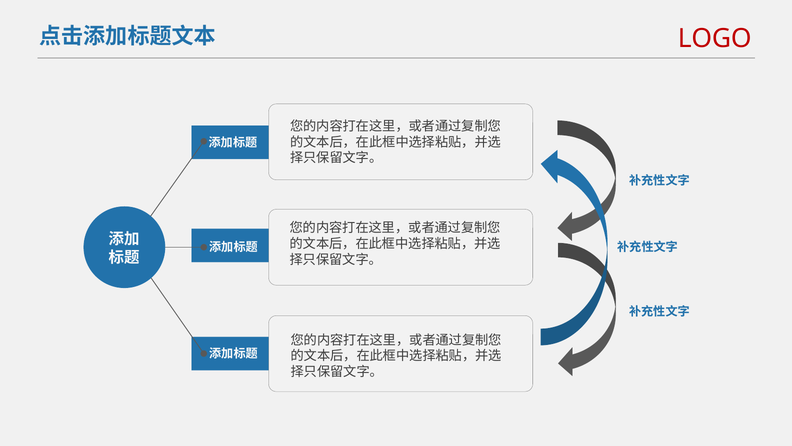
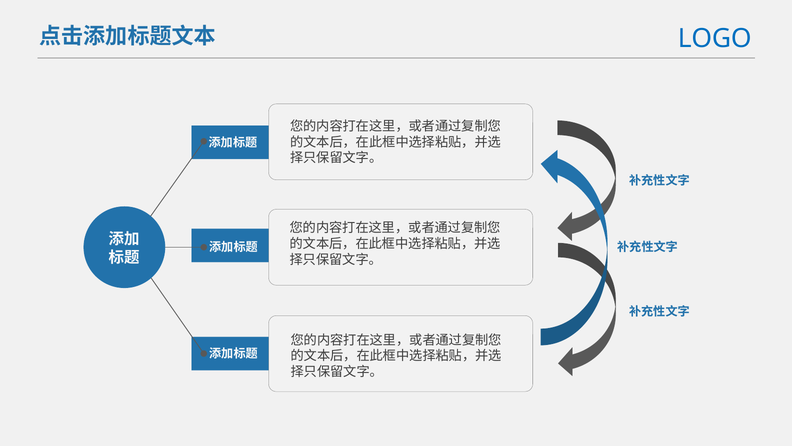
LOGO colour: red -> blue (715, 38)
